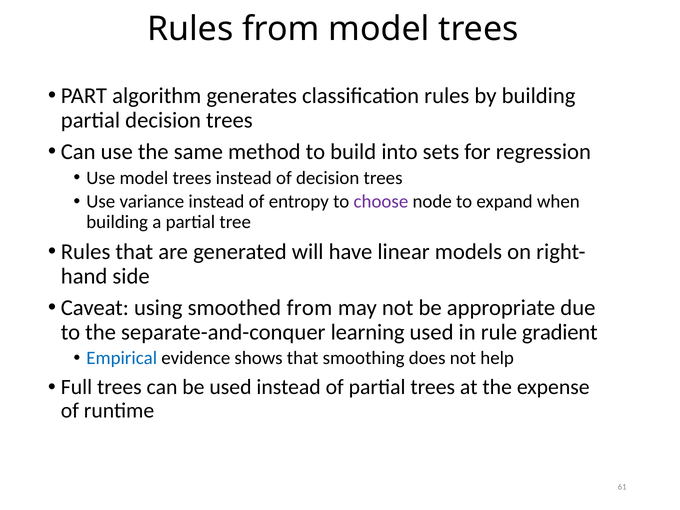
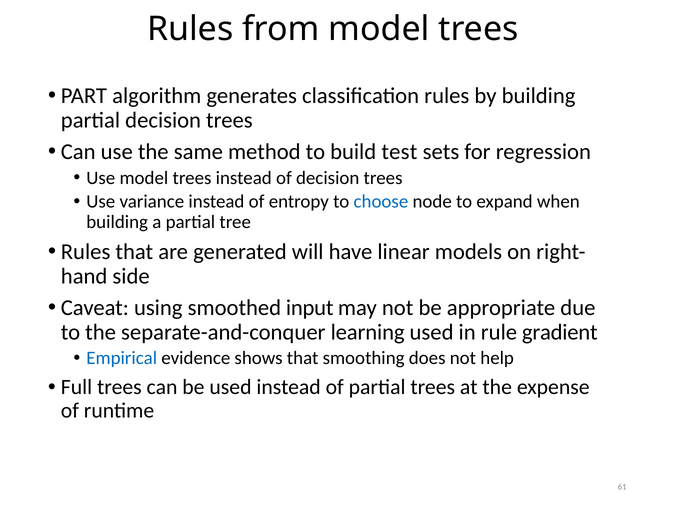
into: into -> test (399, 152)
choose colour: purple -> blue (381, 202)
smoothed from: from -> input (310, 308)
